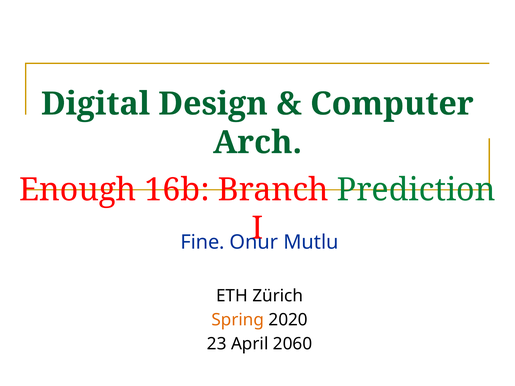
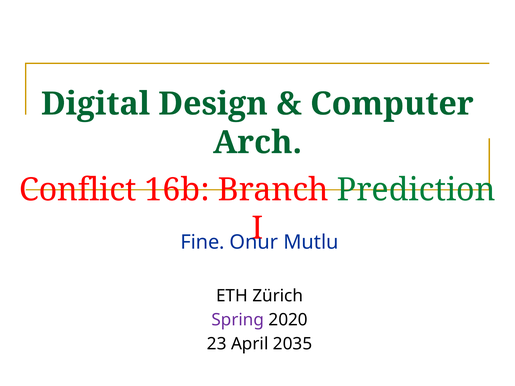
Enough: Enough -> Conflict (78, 190)
Spring colour: orange -> purple (238, 320)
2060: 2060 -> 2035 (293, 344)
